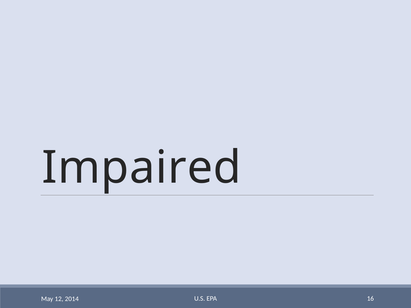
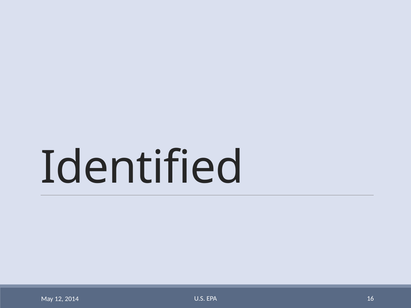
Impaired: Impaired -> Identified (142, 168)
